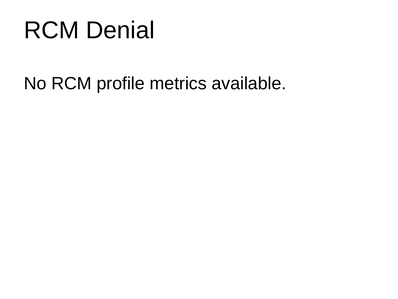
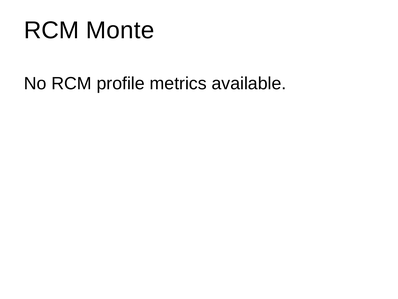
Denial: Denial -> Monte (120, 30)
